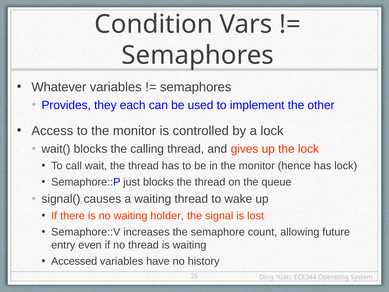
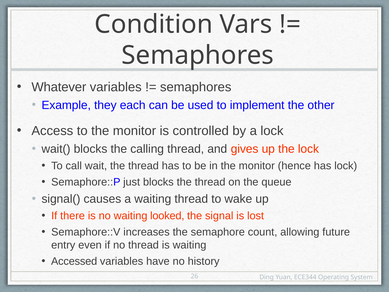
Provides: Provides -> Example (66, 105)
holder: holder -> looked (167, 216)
